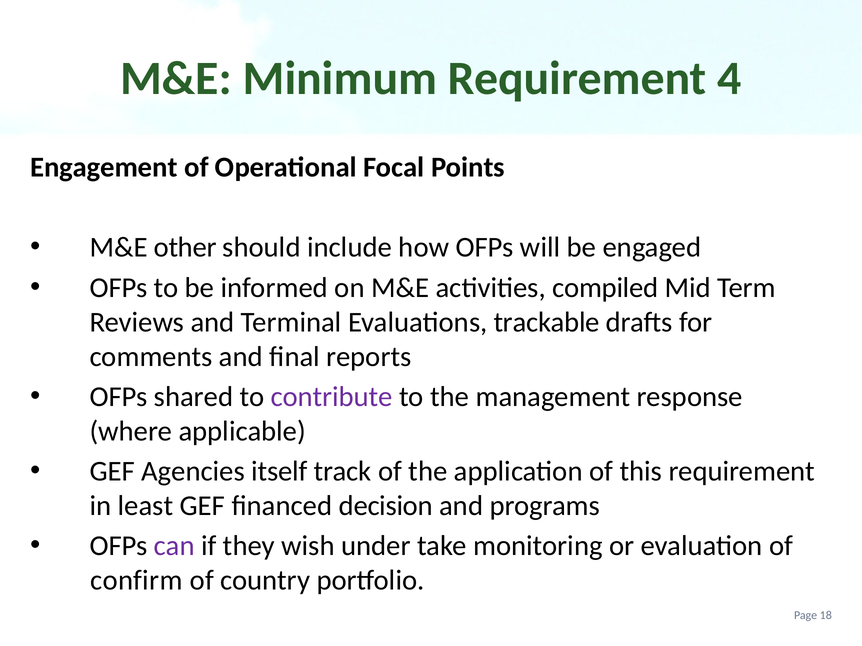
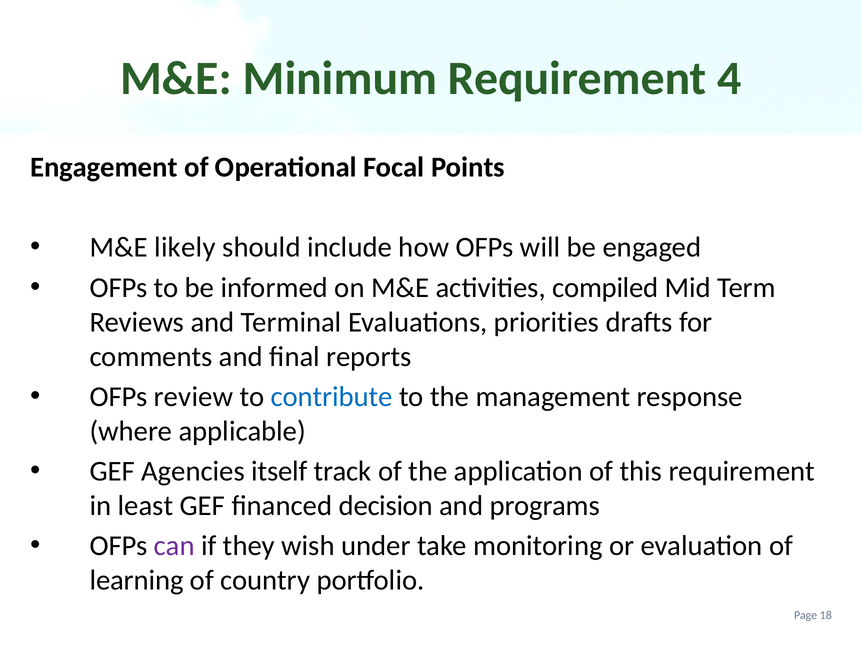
other: other -> likely (185, 248)
trackable: trackable -> priorities (546, 322)
shared: shared -> review (194, 397)
contribute colour: purple -> blue (332, 397)
confirm: confirm -> learning (137, 581)
